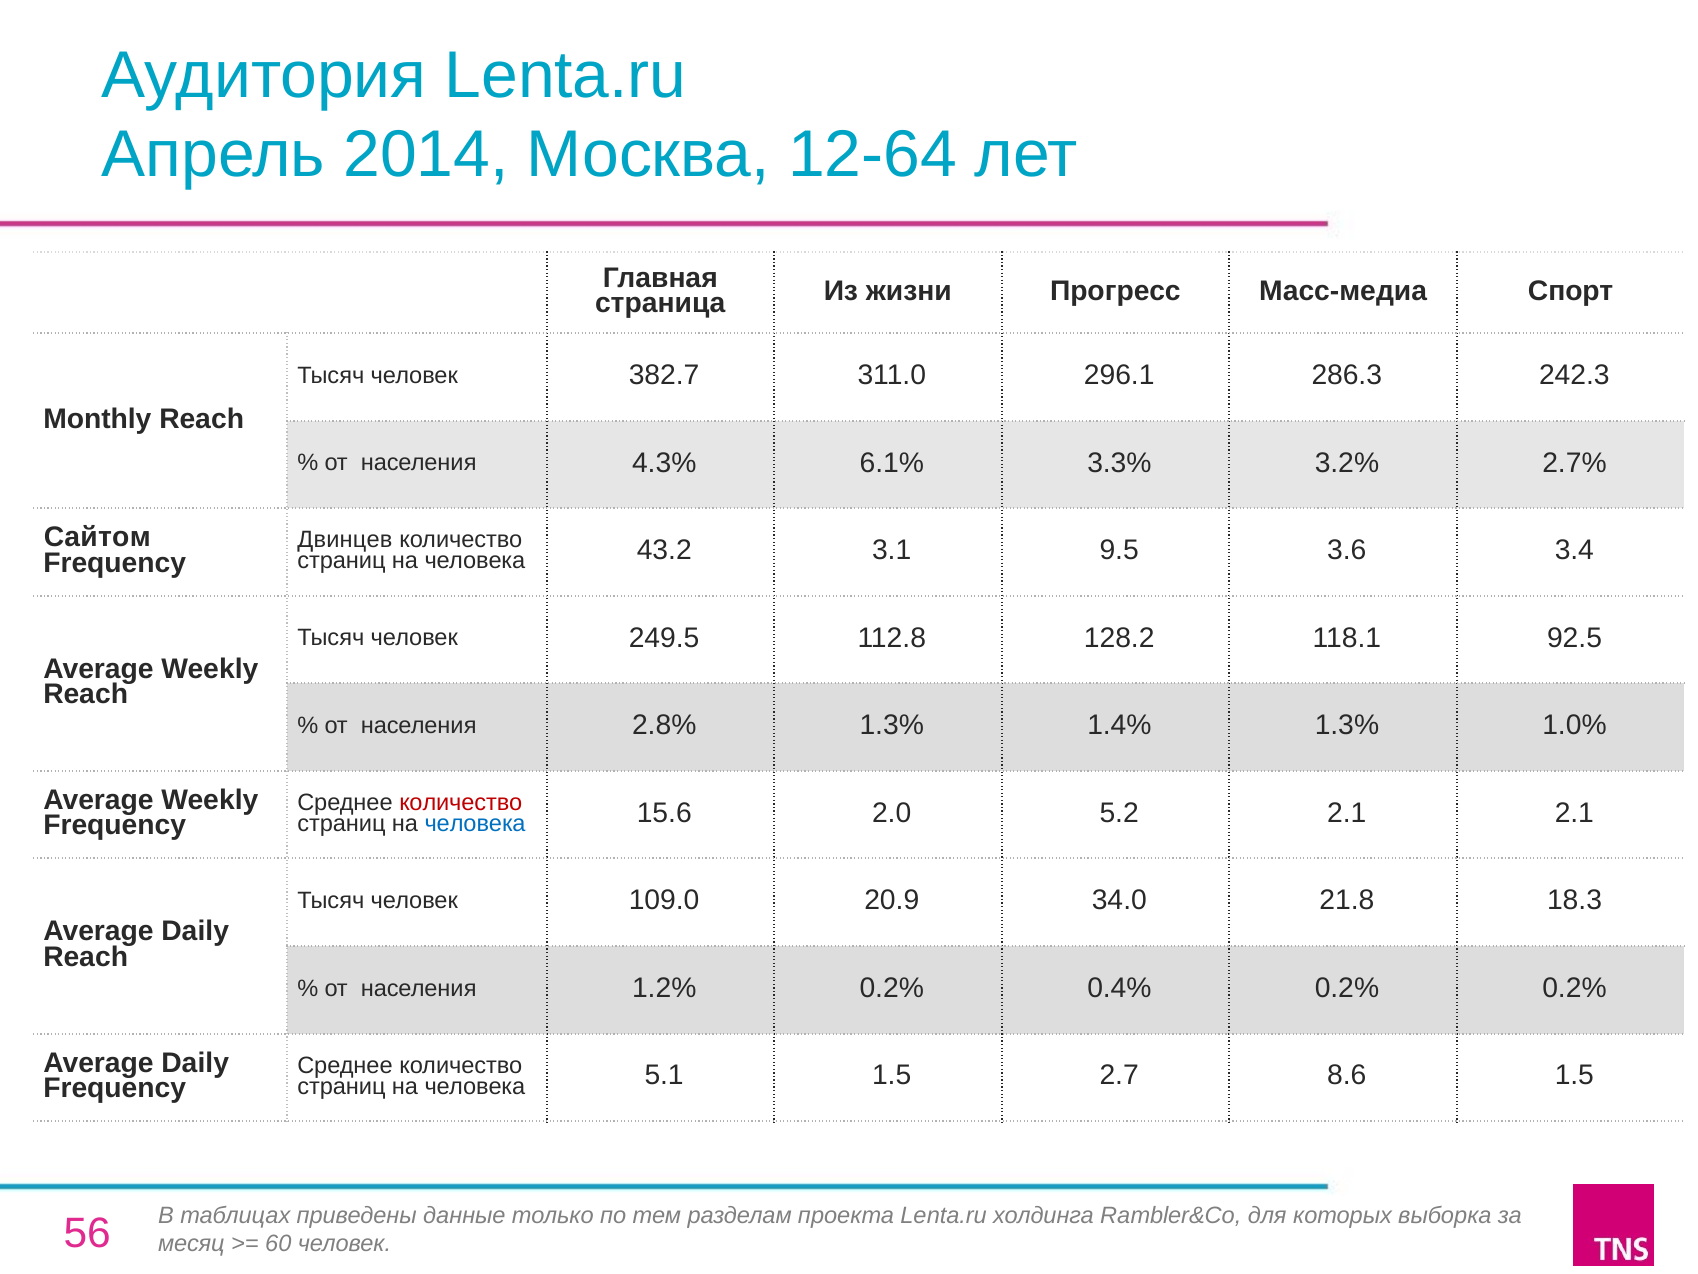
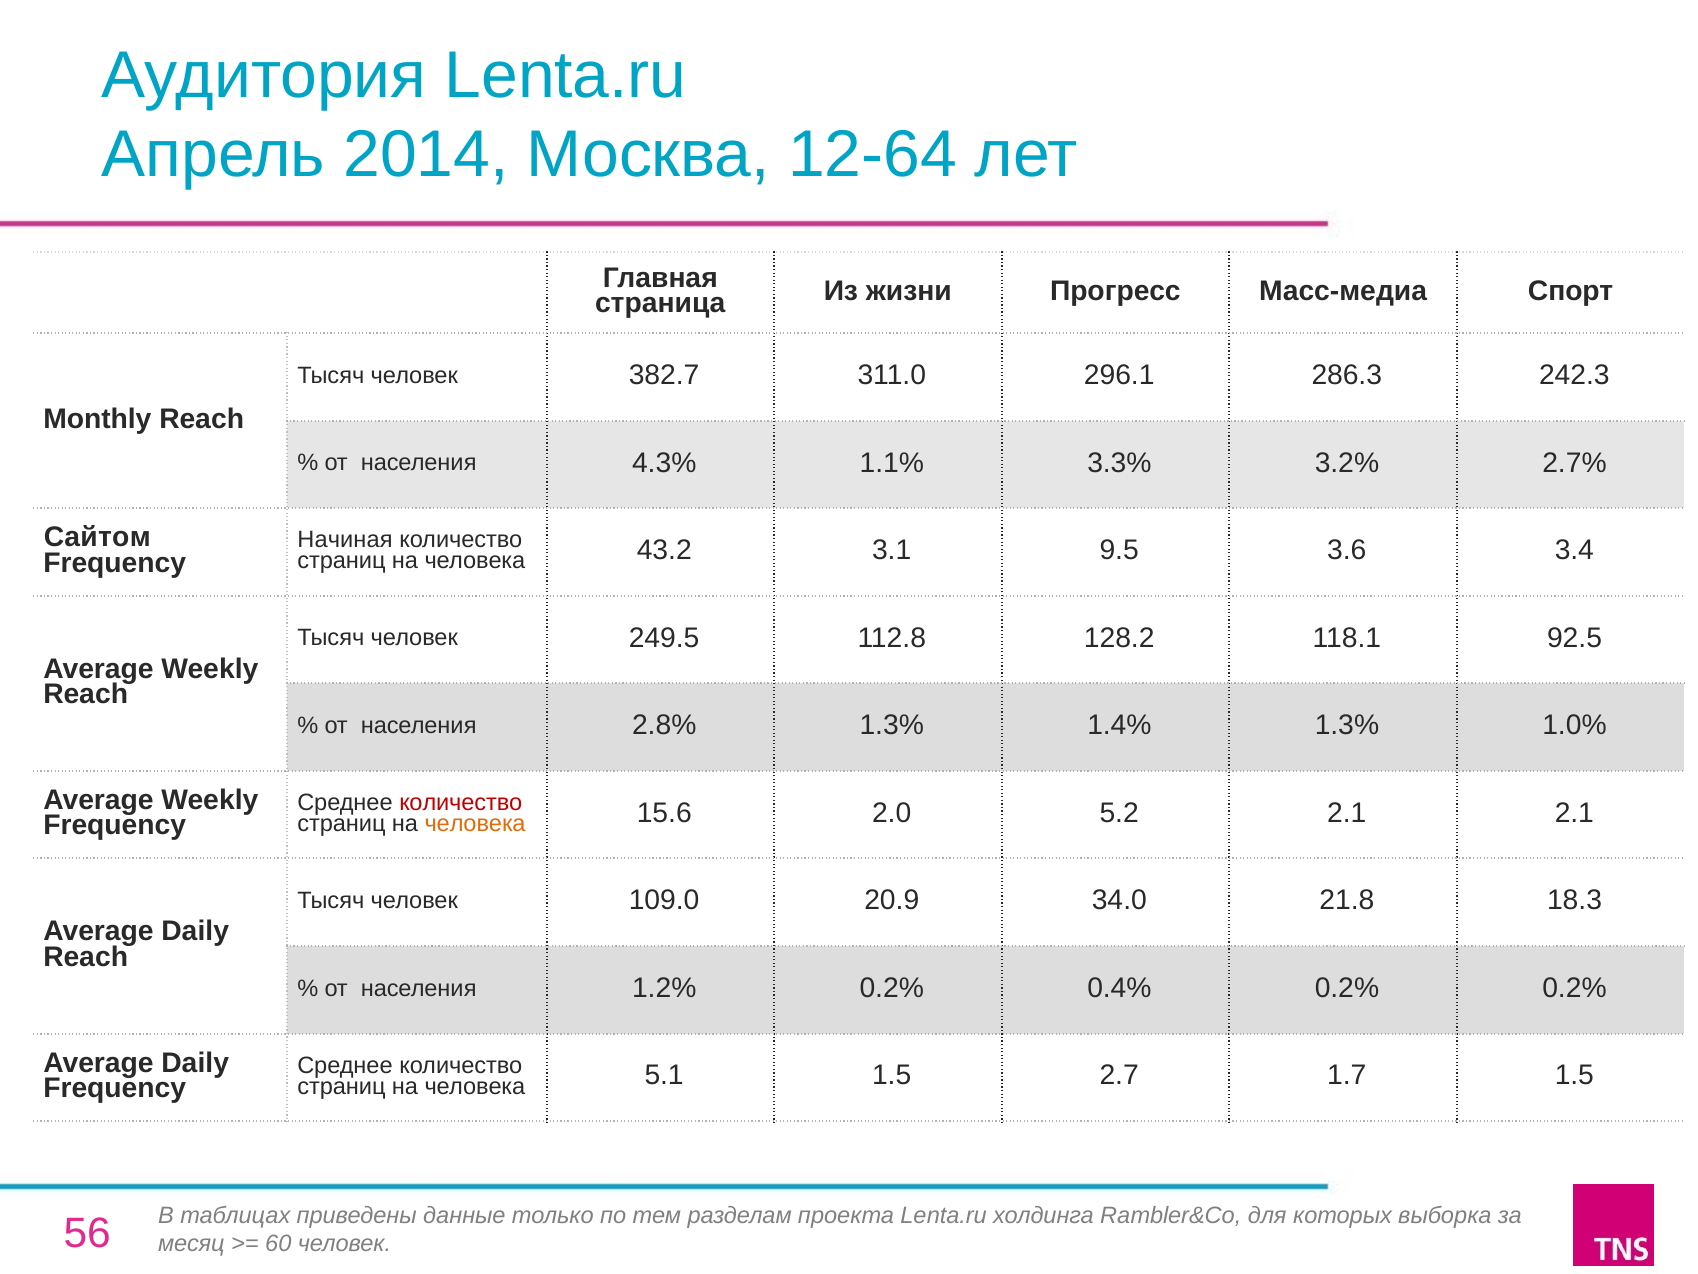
6.1%: 6.1% -> 1.1% (892, 463)
Двинцев: Двинцев -> Начиная (345, 540)
человека colour: blue -> orange (475, 823)
8.6: 8.6 -> 1.7 (1347, 1075)
